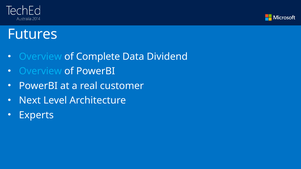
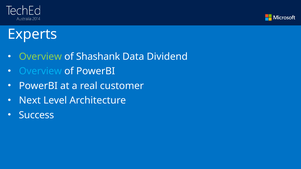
Futures: Futures -> Experts (32, 34)
Overview colour: light blue -> light green (40, 57)
Complete: Complete -> Shashank (98, 57)
Experts: Experts -> Success (36, 115)
